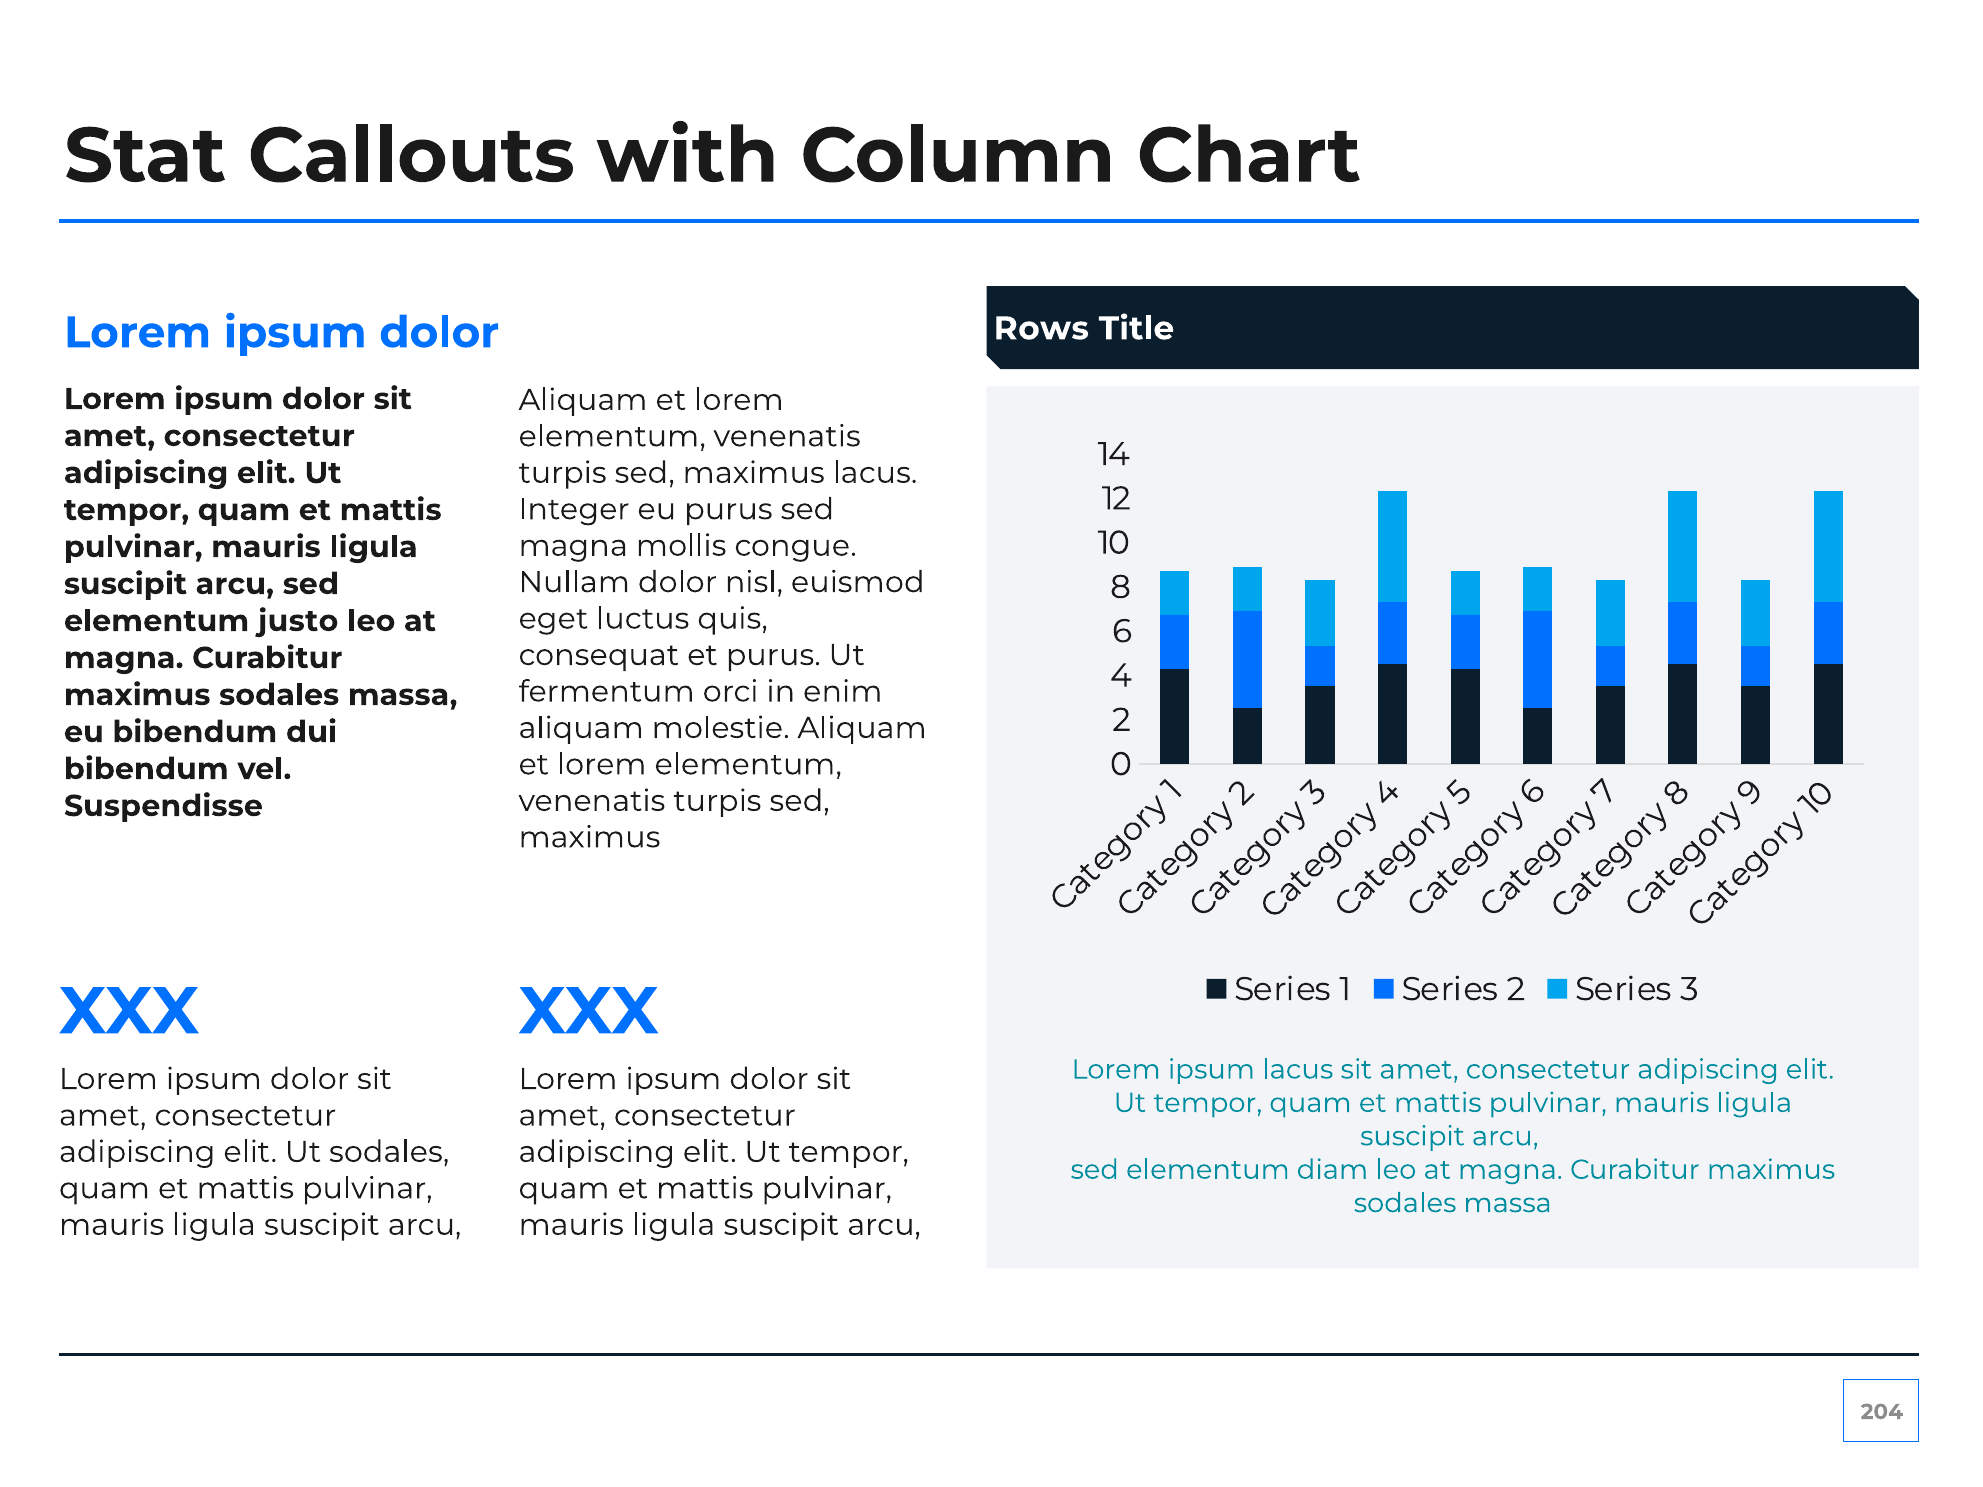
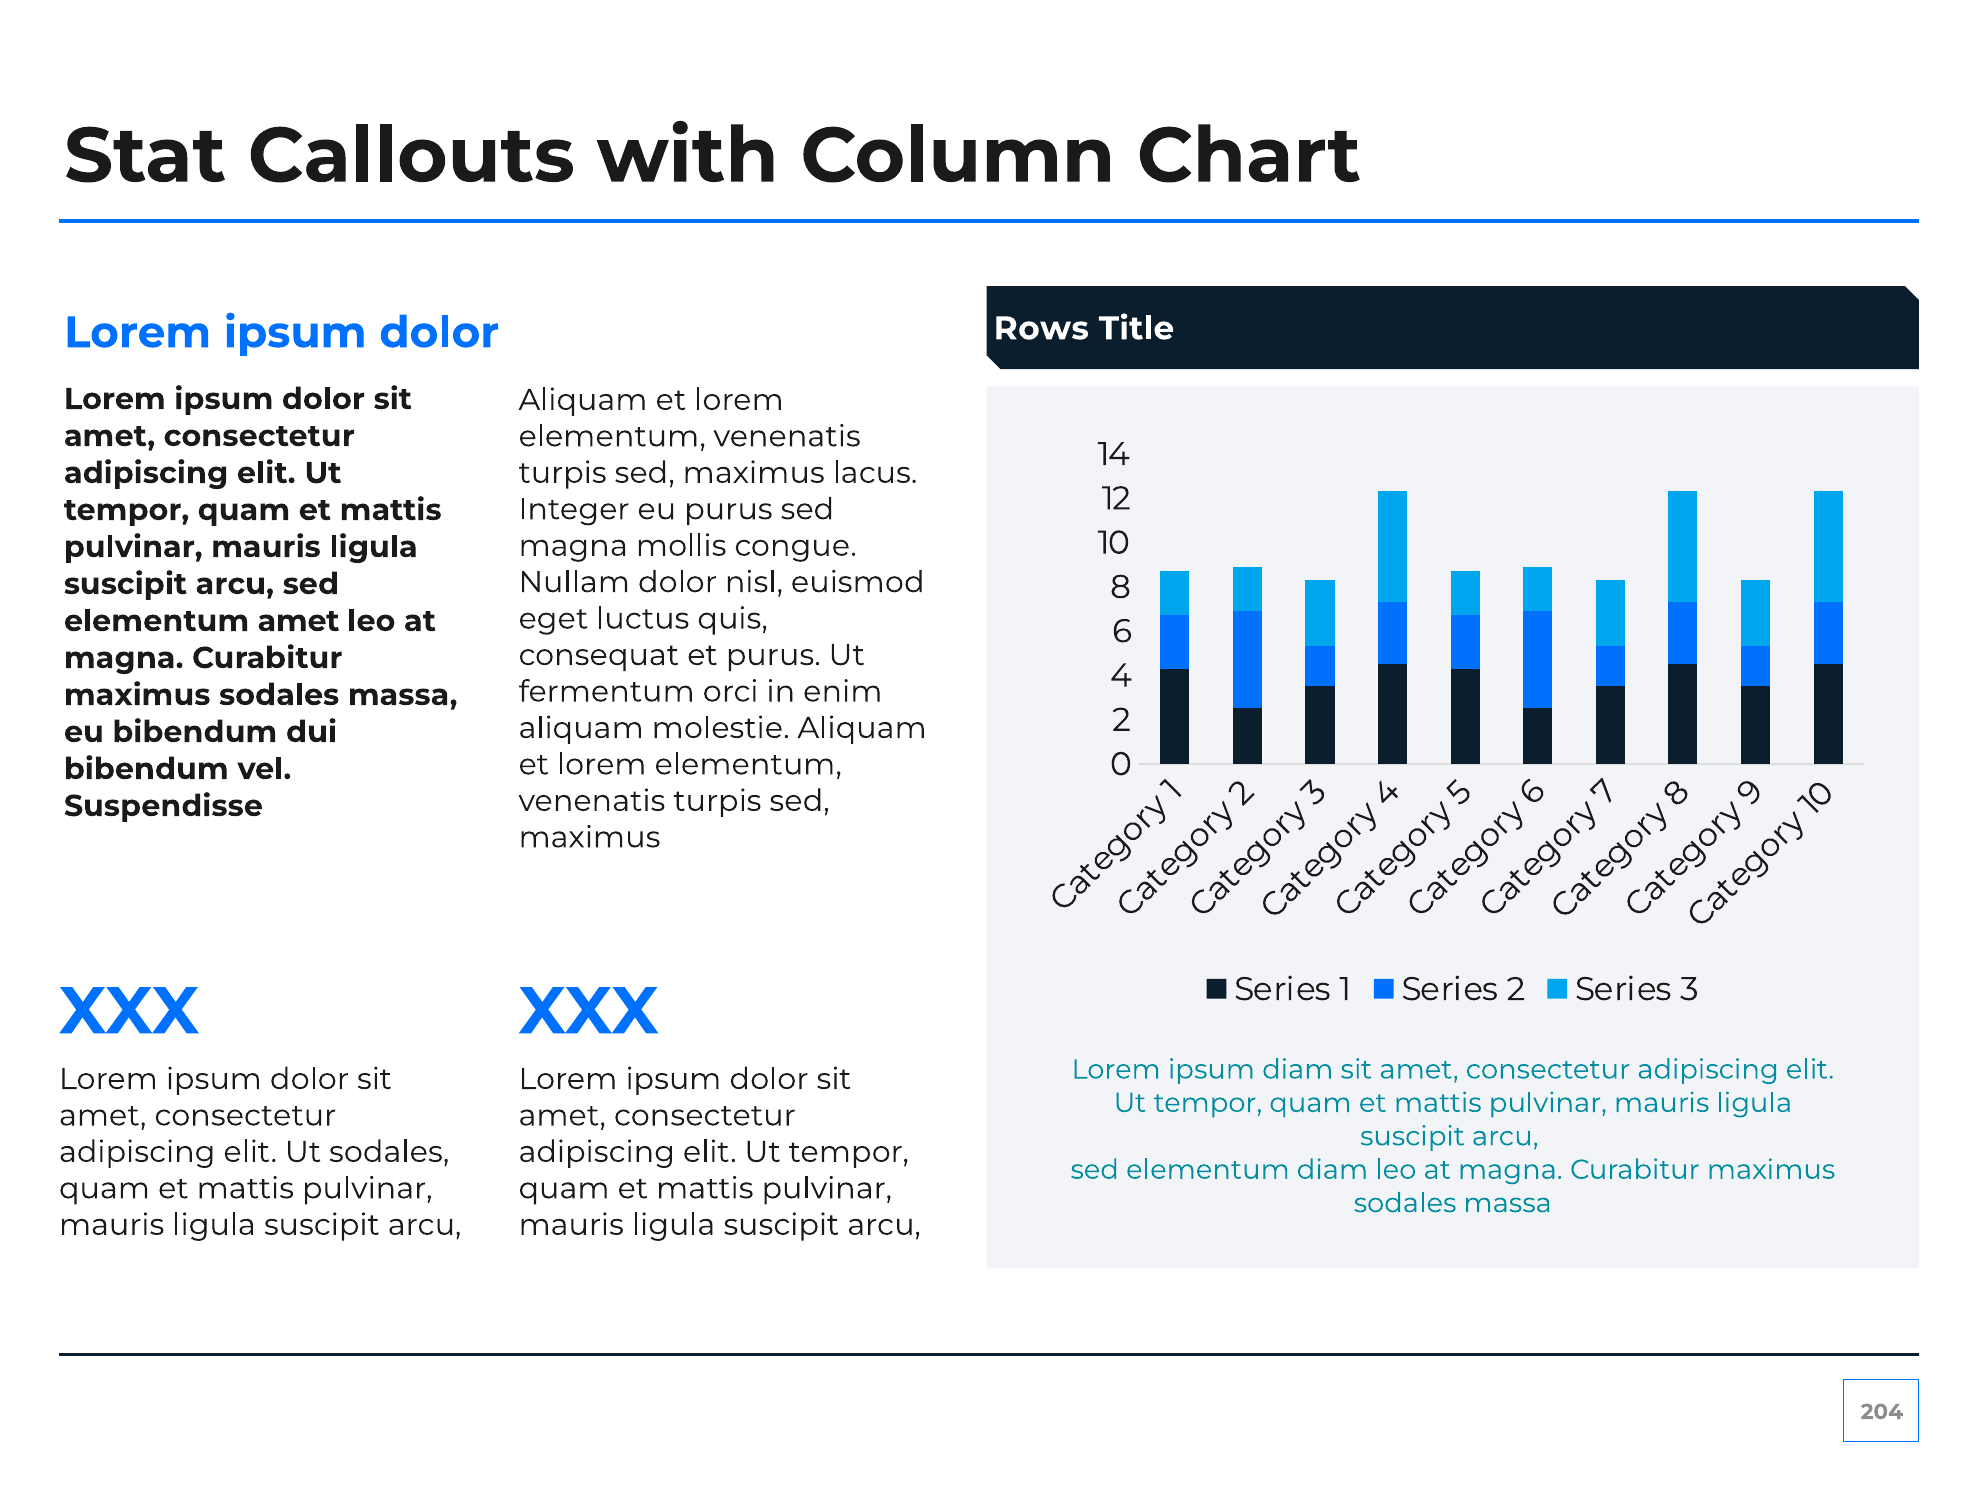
elementum justo: justo -> amet (298, 621)
ipsum lacus: lacus -> diam (1298, 1070)
